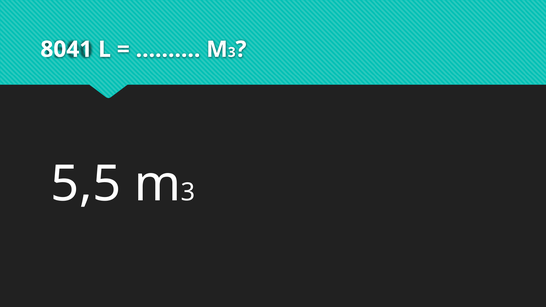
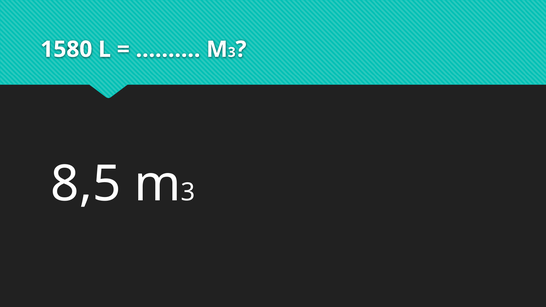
8041: 8041 -> 1580 (66, 49)
5,5: 5,5 -> 8,5 (86, 184)
